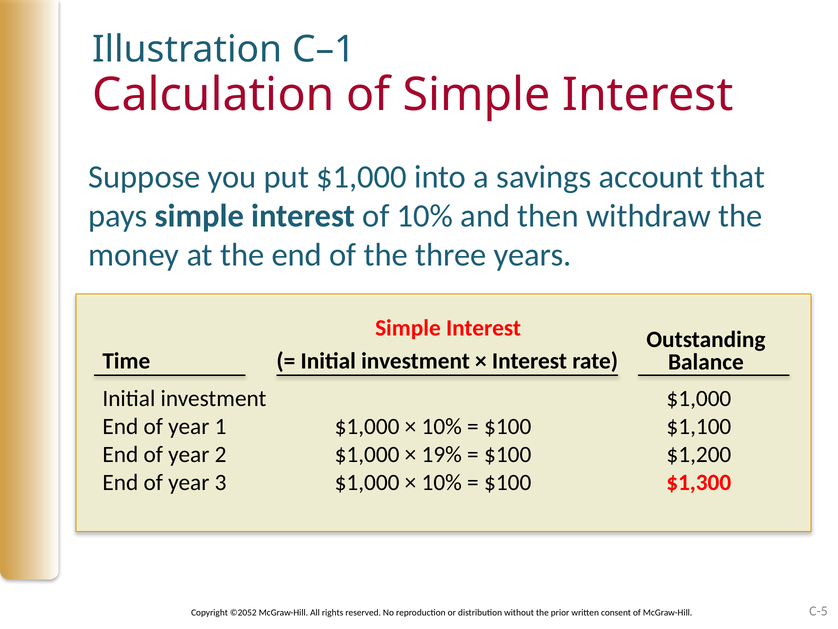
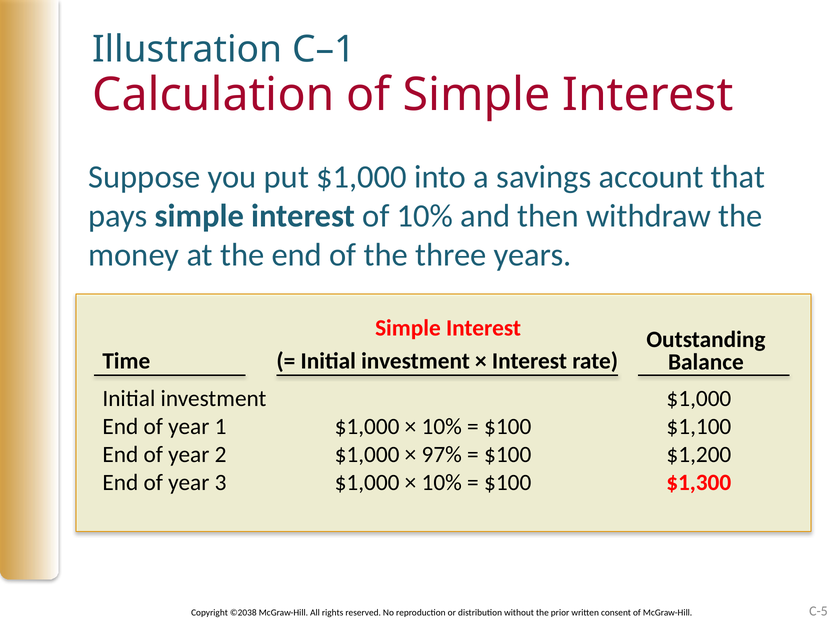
19%: 19% -> 97% (442, 454)
©2052: ©2052 -> ©2038 (243, 612)
